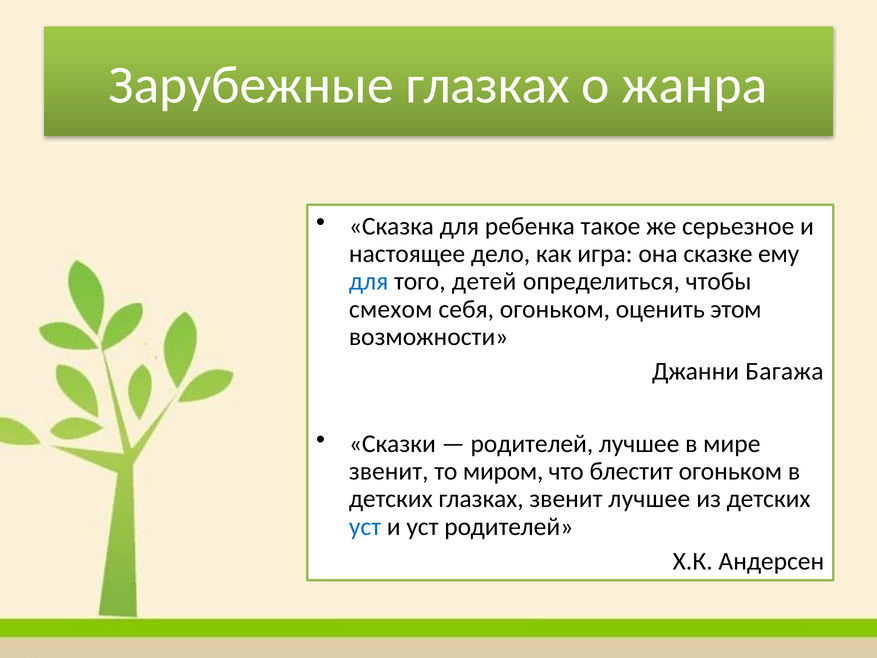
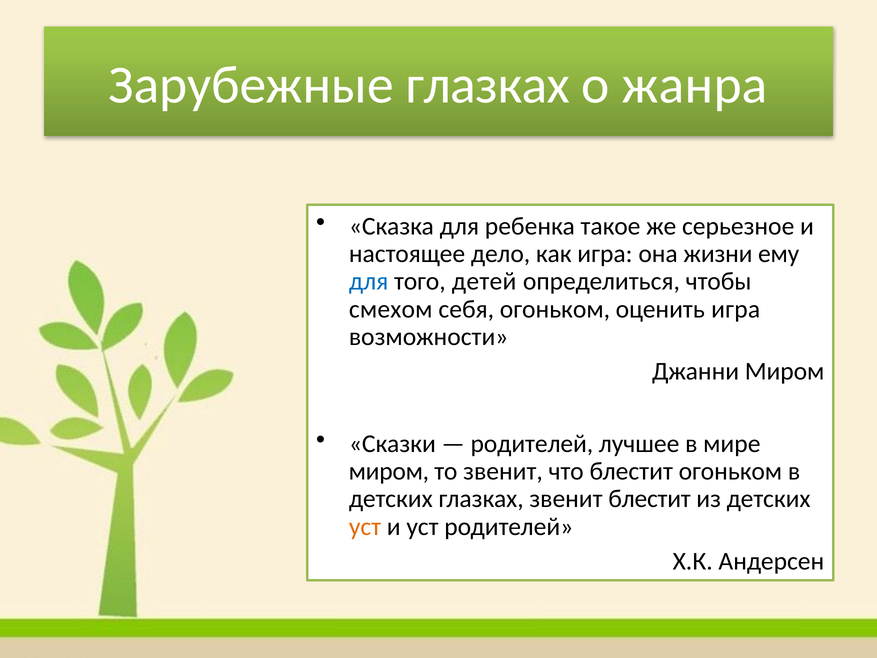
сказке: сказке -> жизни (718, 254)
оценить этом: этом -> игра (736, 309)
Джанни Багажа: Багажа -> Миром (785, 371)
звенит: звенит -> миром (389, 471)
то миром: миром -> звенит (503, 471)
звенит лучшее: лучшее -> блестит (650, 499)
уст colour: blue -> orange (365, 526)
